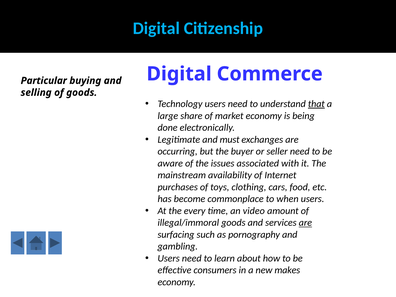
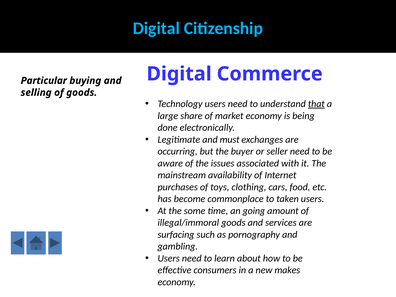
when: when -> taken (288, 199)
every: every -> some (195, 211)
video: video -> going (254, 211)
are underline: present -> none (305, 223)
